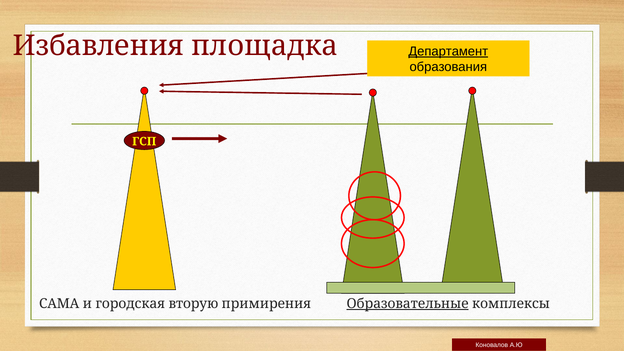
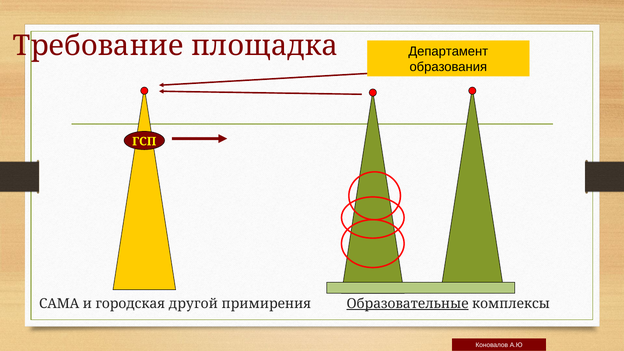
Избавления: Избавления -> Требование (98, 46)
Департамент underline: present -> none (448, 51)
вторую: вторую -> другой (193, 304)
